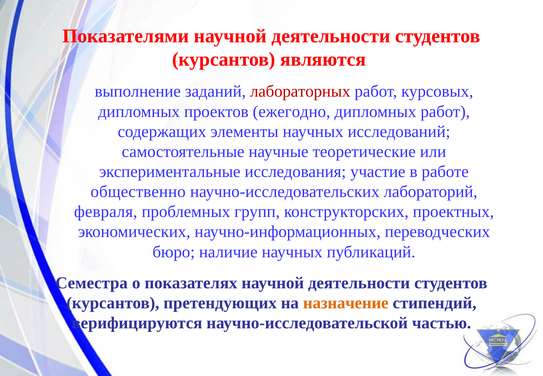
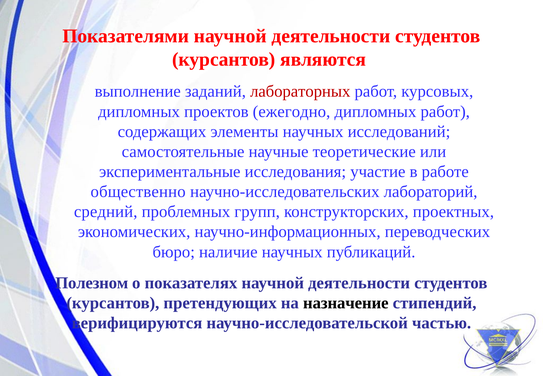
февраля: февраля -> средний (106, 212)
Семестра: Семестра -> Полезном (92, 283)
назначение colour: orange -> black (346, 303)
